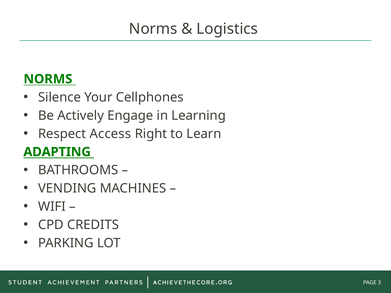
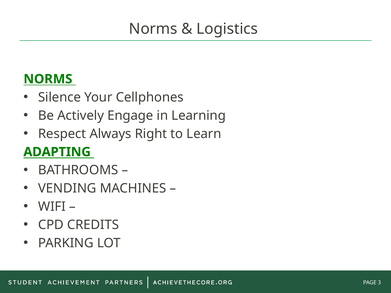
Access: Access -> Always (111, 134)
